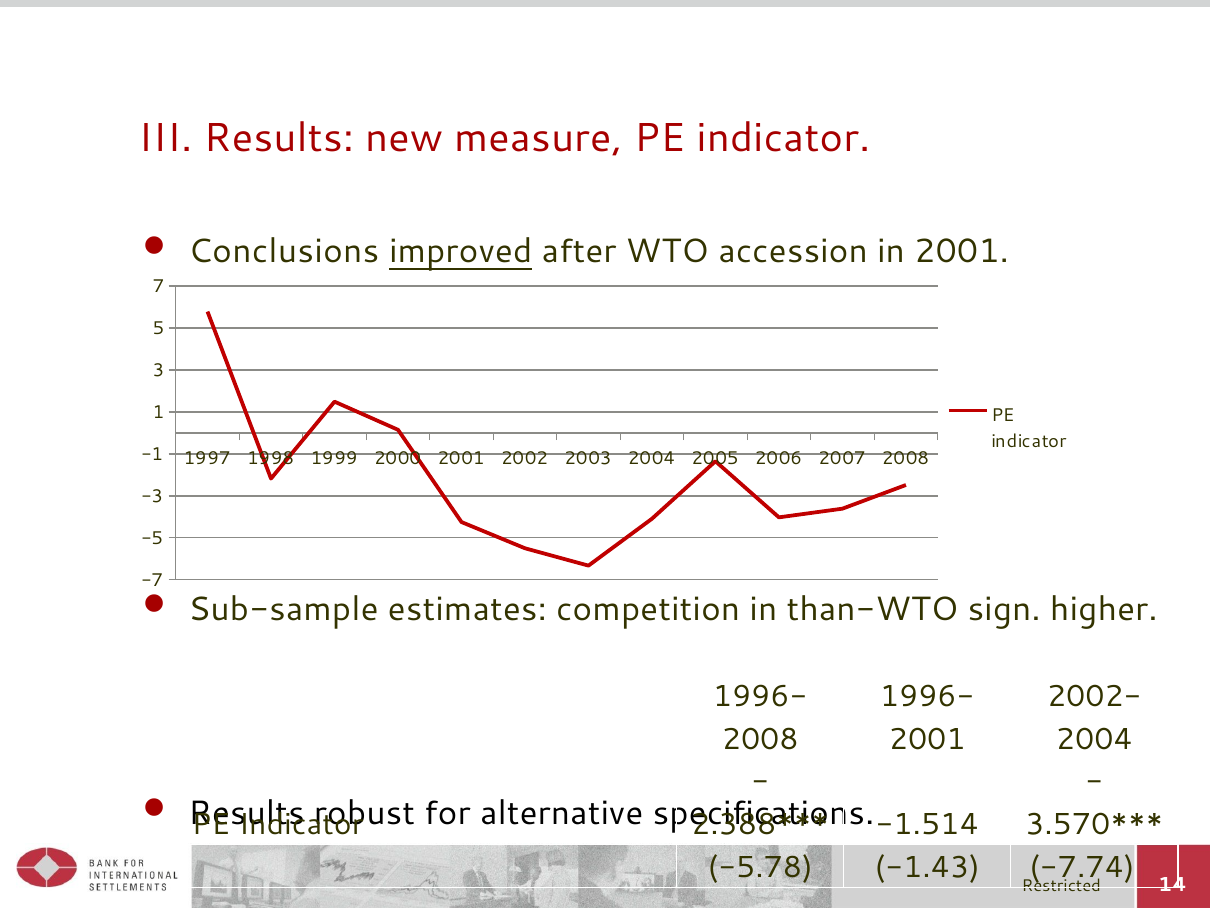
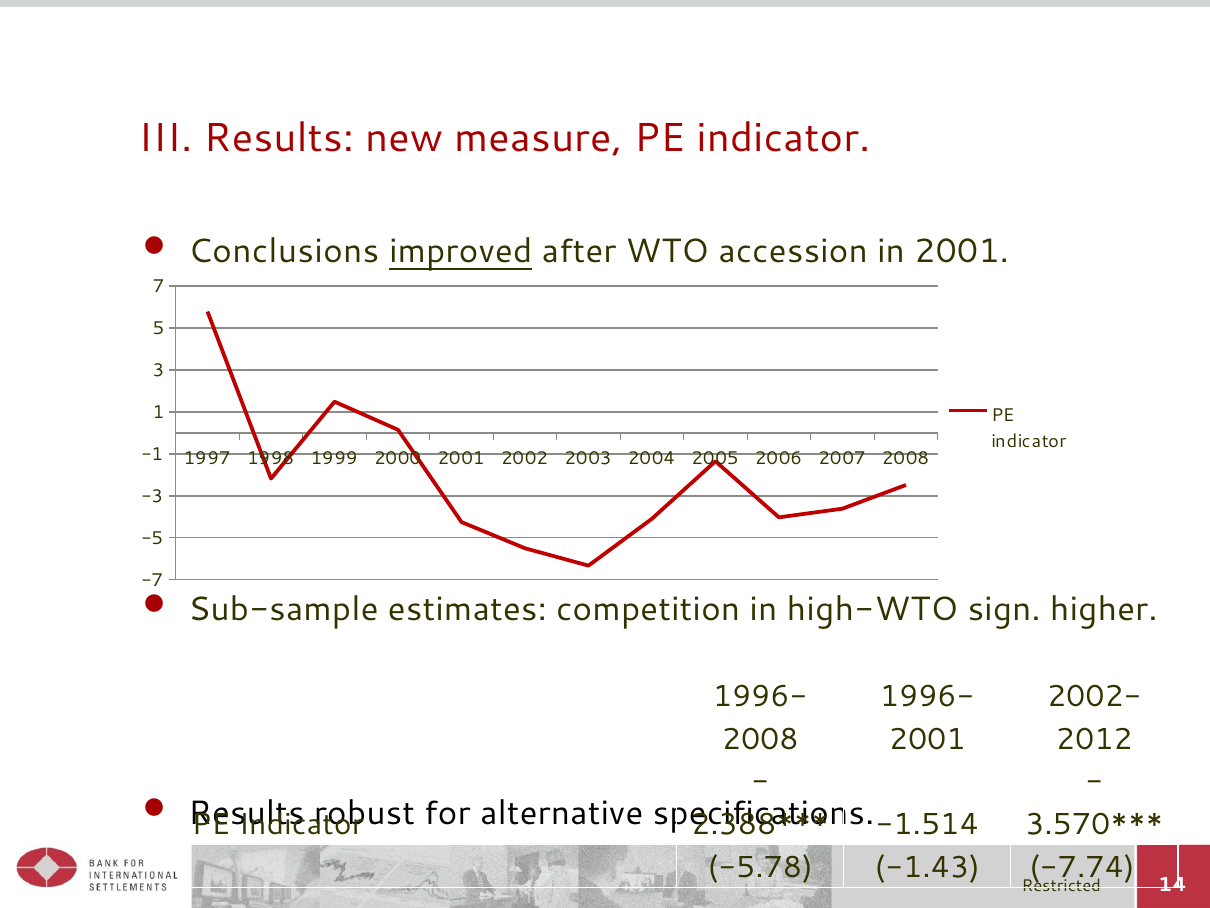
than-WTO: than-WTO -> high-WTO (872, 609)
2004: 2004 -> 2012 (1094, 739)
